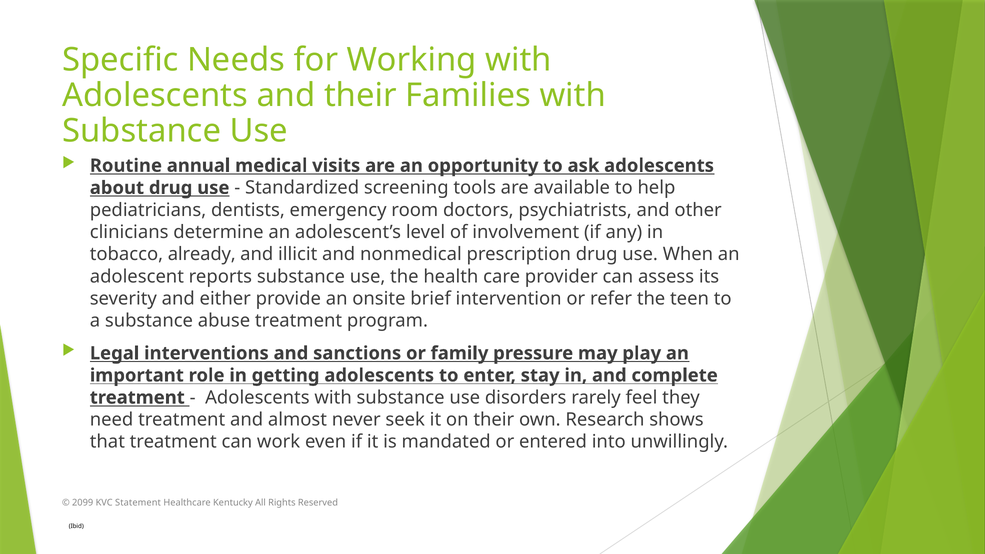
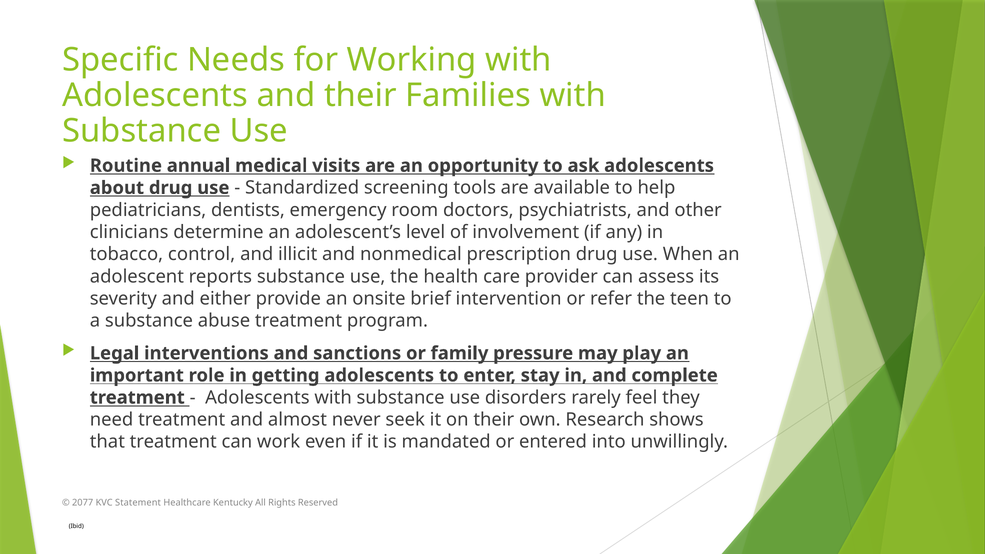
already: already -> control (202, 254)
2099: 2099 -> 2077 (83, 503)
